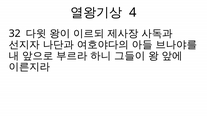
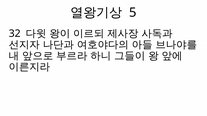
4: 4 -> 5 (133, 12)
